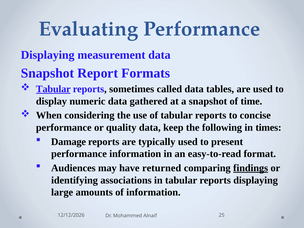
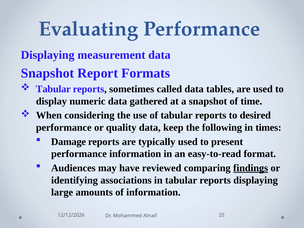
Tabular underline: present -> none (53, 89)
concise: concise -> desired (255, 115)
returned: returned -> reviewed (162, 168)
